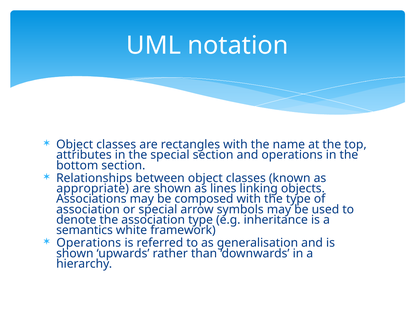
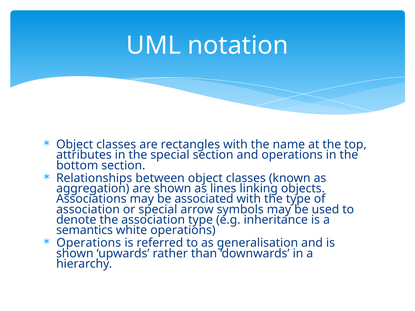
appropriate: appropriate -> aggregation (93, 189)
composed: composed -> associated (204, 199)
white framework: framework -> operations (183, 230)
